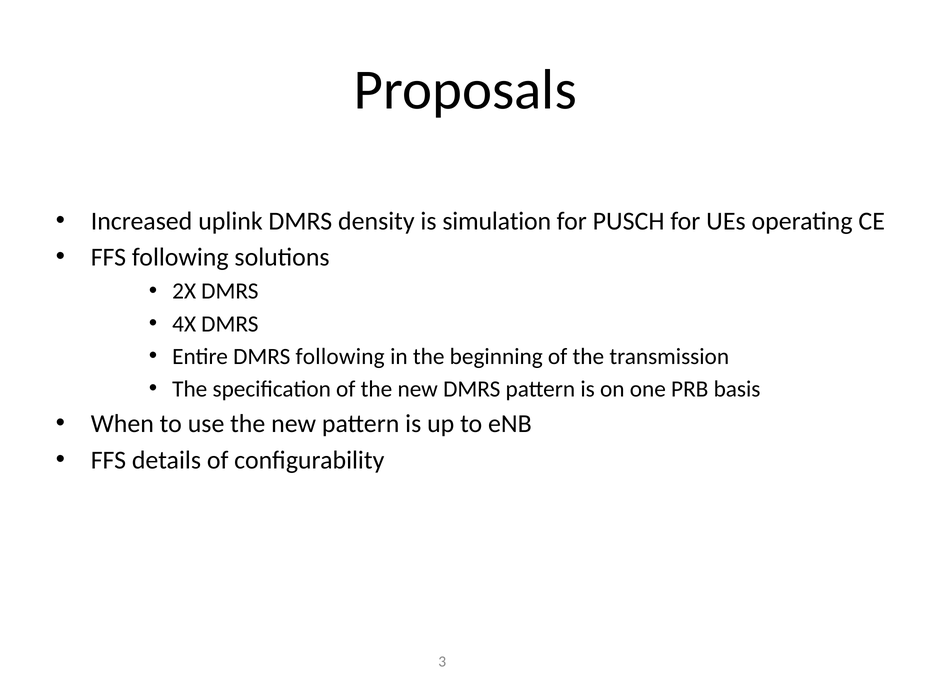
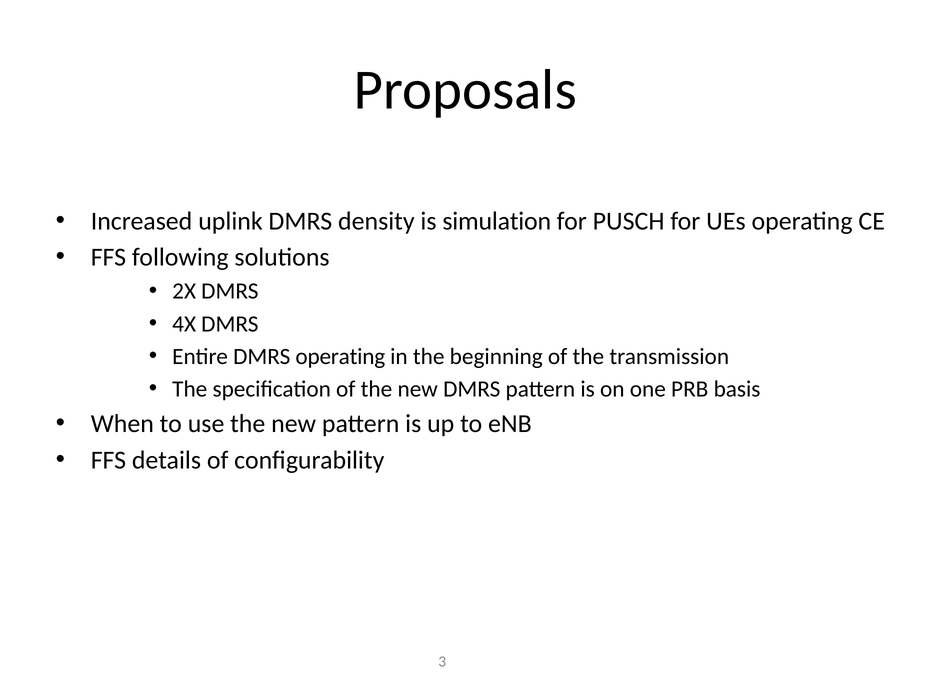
DMRS following: following -> operating (340, 357)
